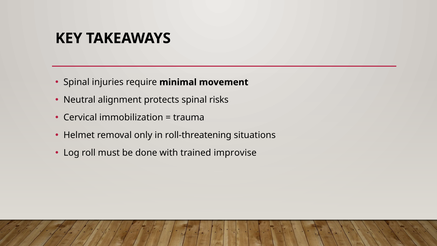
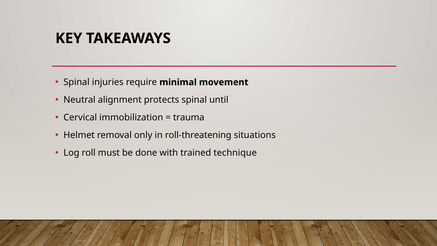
risks: risks -> until (219, 100)
improvise: improvise -> technique (235, 153)
